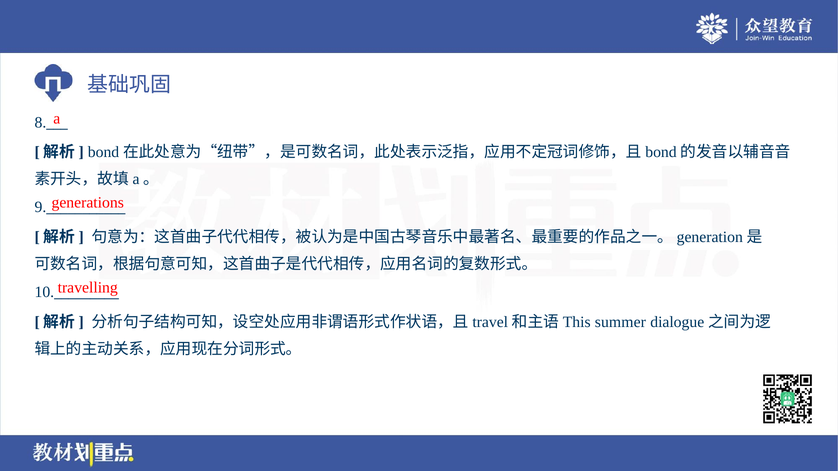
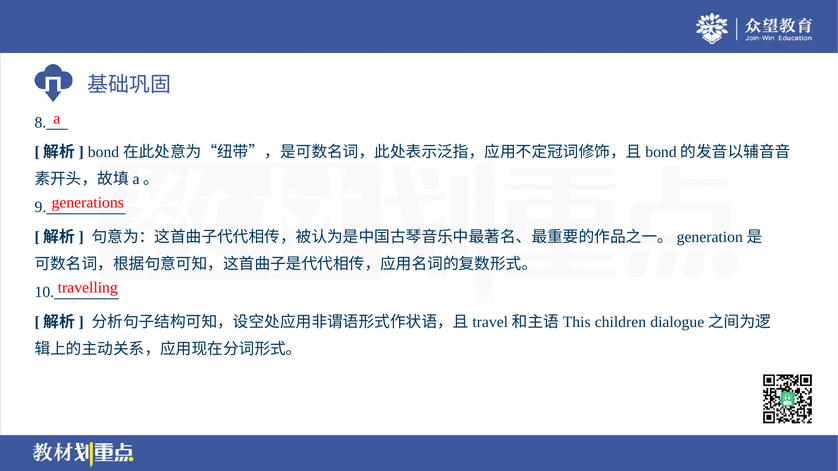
summer: summer -> children (620, 322)
